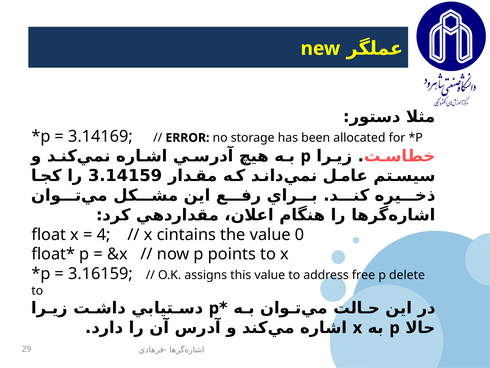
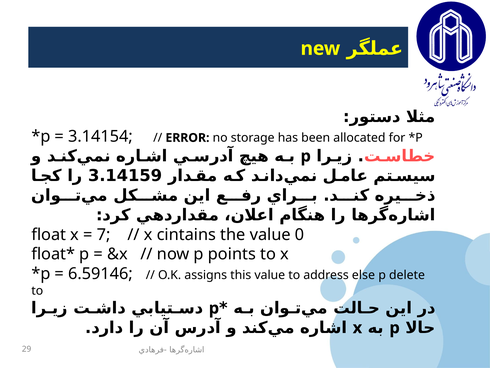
3.14169: 3.14169 -> 3.14154 (101, 136)
4: 4 -> 7 (104, 234)
3.16159: 3.16159 -> 6.59146 (101, 274)
free: free -> else (363, 275)
